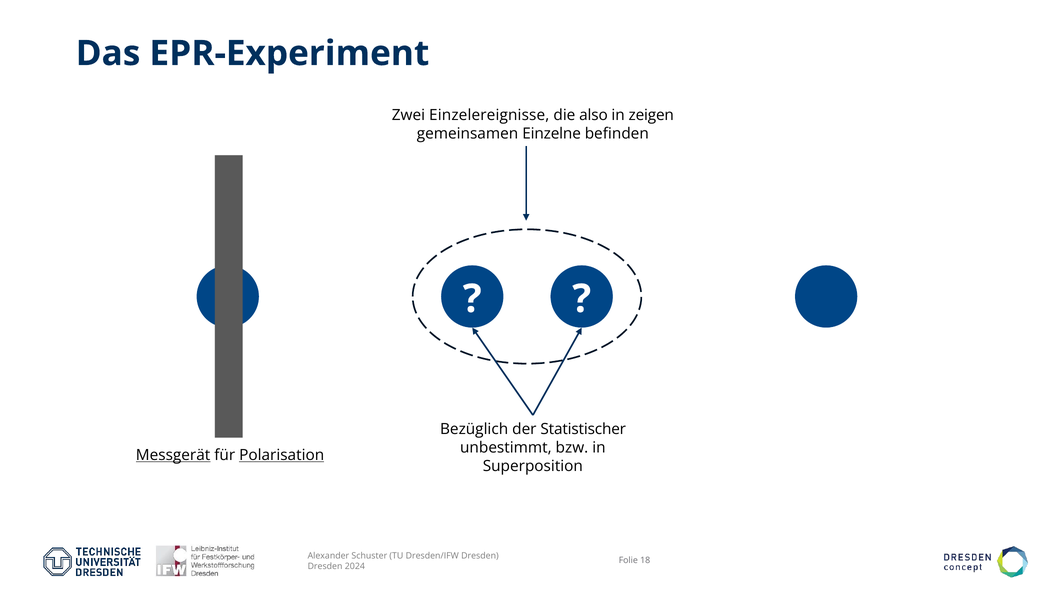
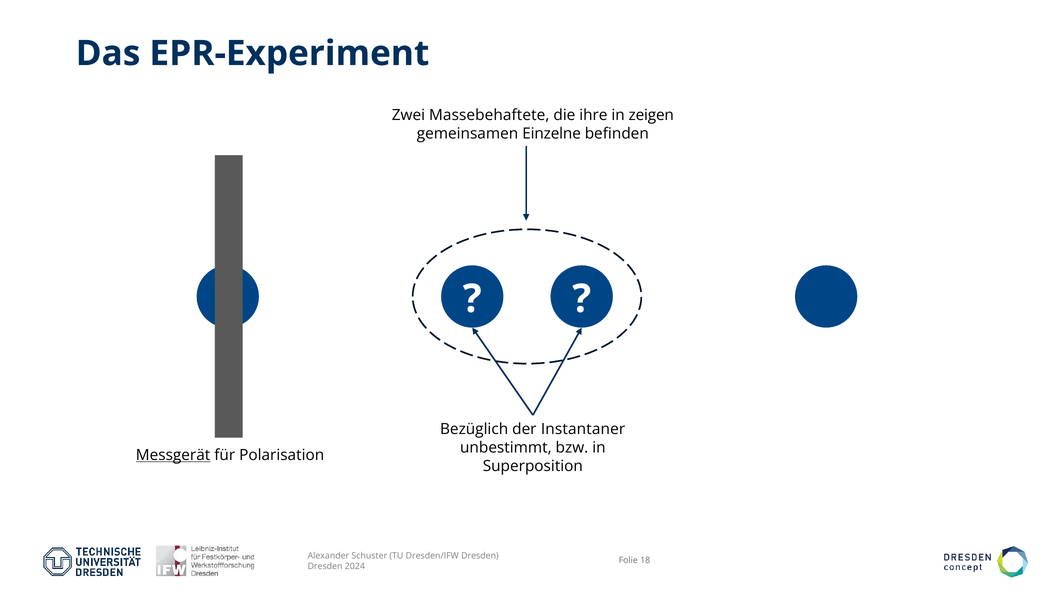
Einzelereignisse: Einzelereignisse -> Massebehaftete (489, 115)
also: also -> ihre (593, 115)
Statistischer: Statistischer -> Instantaner (583, 429)
Polarisation underline: present -> none (282, 455)
